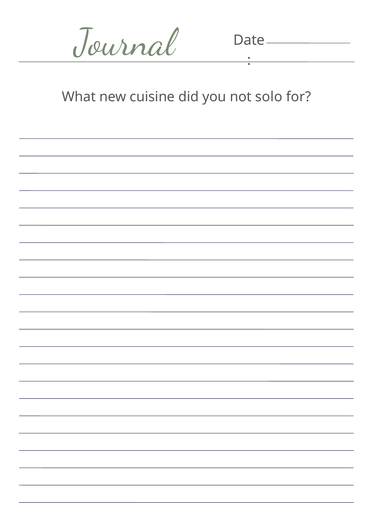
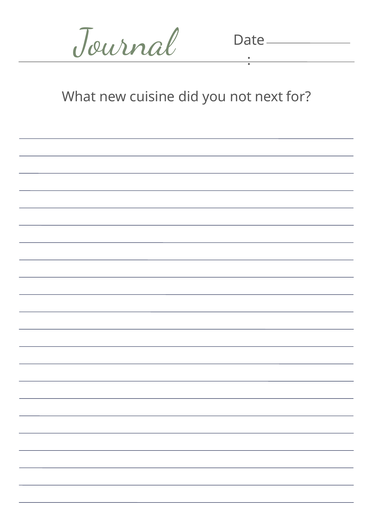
solo: solo -> next (269, 97)
